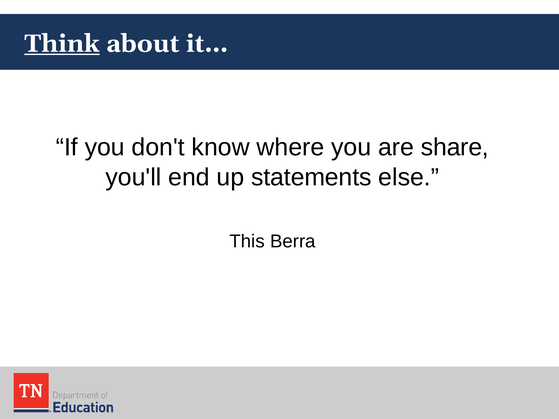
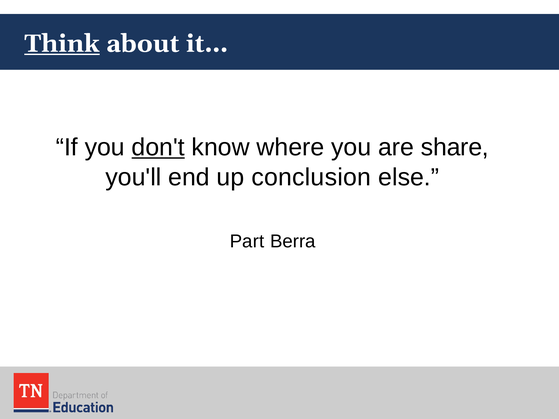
don't underline: none -> present (158, 147)
statements: statements -> conclusion (311, 177)
This: This -> Part (247, 241)
